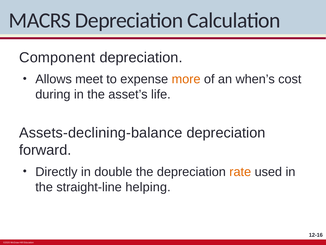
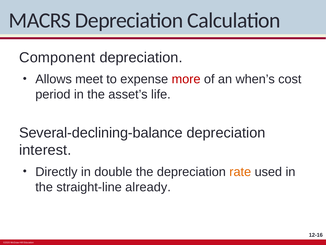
more colour: orange -> red (186, 79)
during: during -> period (53, 94)
Assets-declining-balance: Assets-declining-balance -> Several-declining-balance (101, 133)
forward: forward -> interest (45, 150)
helping: helping -> already (148, 187)
